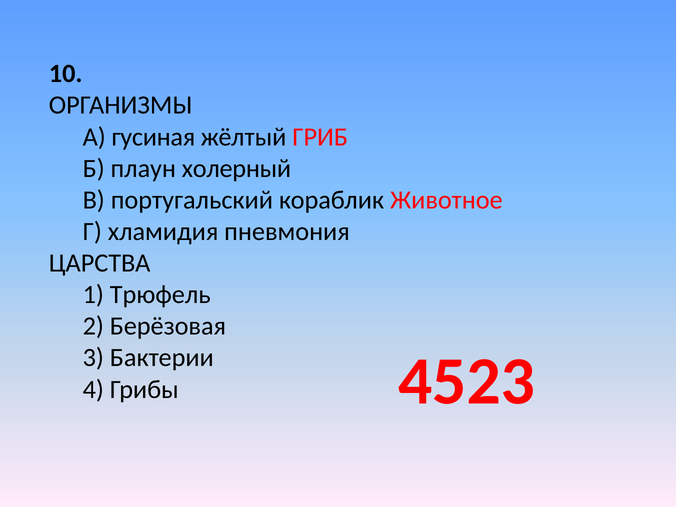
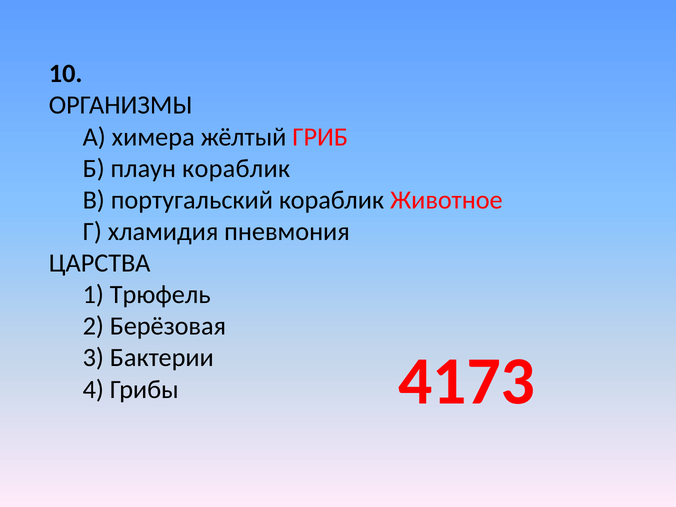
гусиная: гусиная -> химера (153, 137)
плаун холерный: холерный -> кораблик (236, 168)
4523: 4523 -> 4173 (467, 381)
